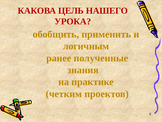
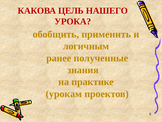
четким: четким -> урокам (64, 93)
